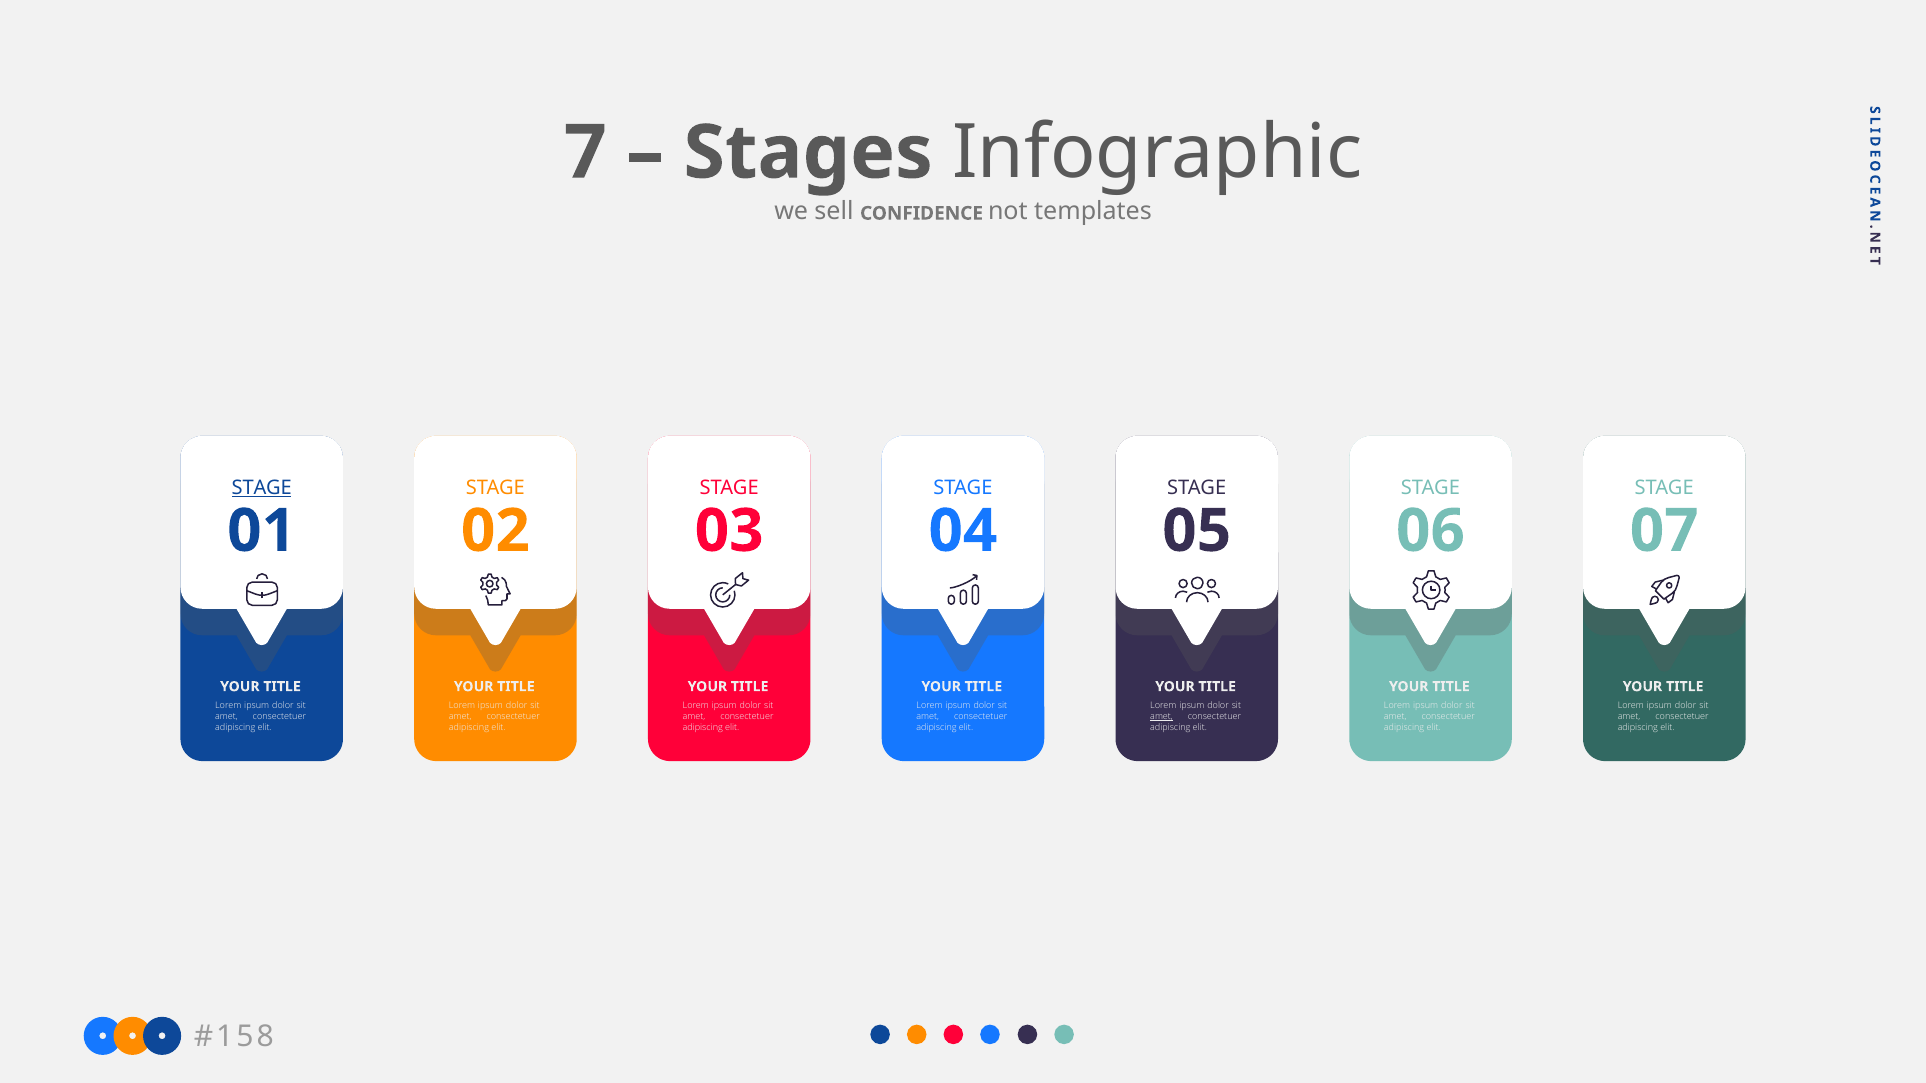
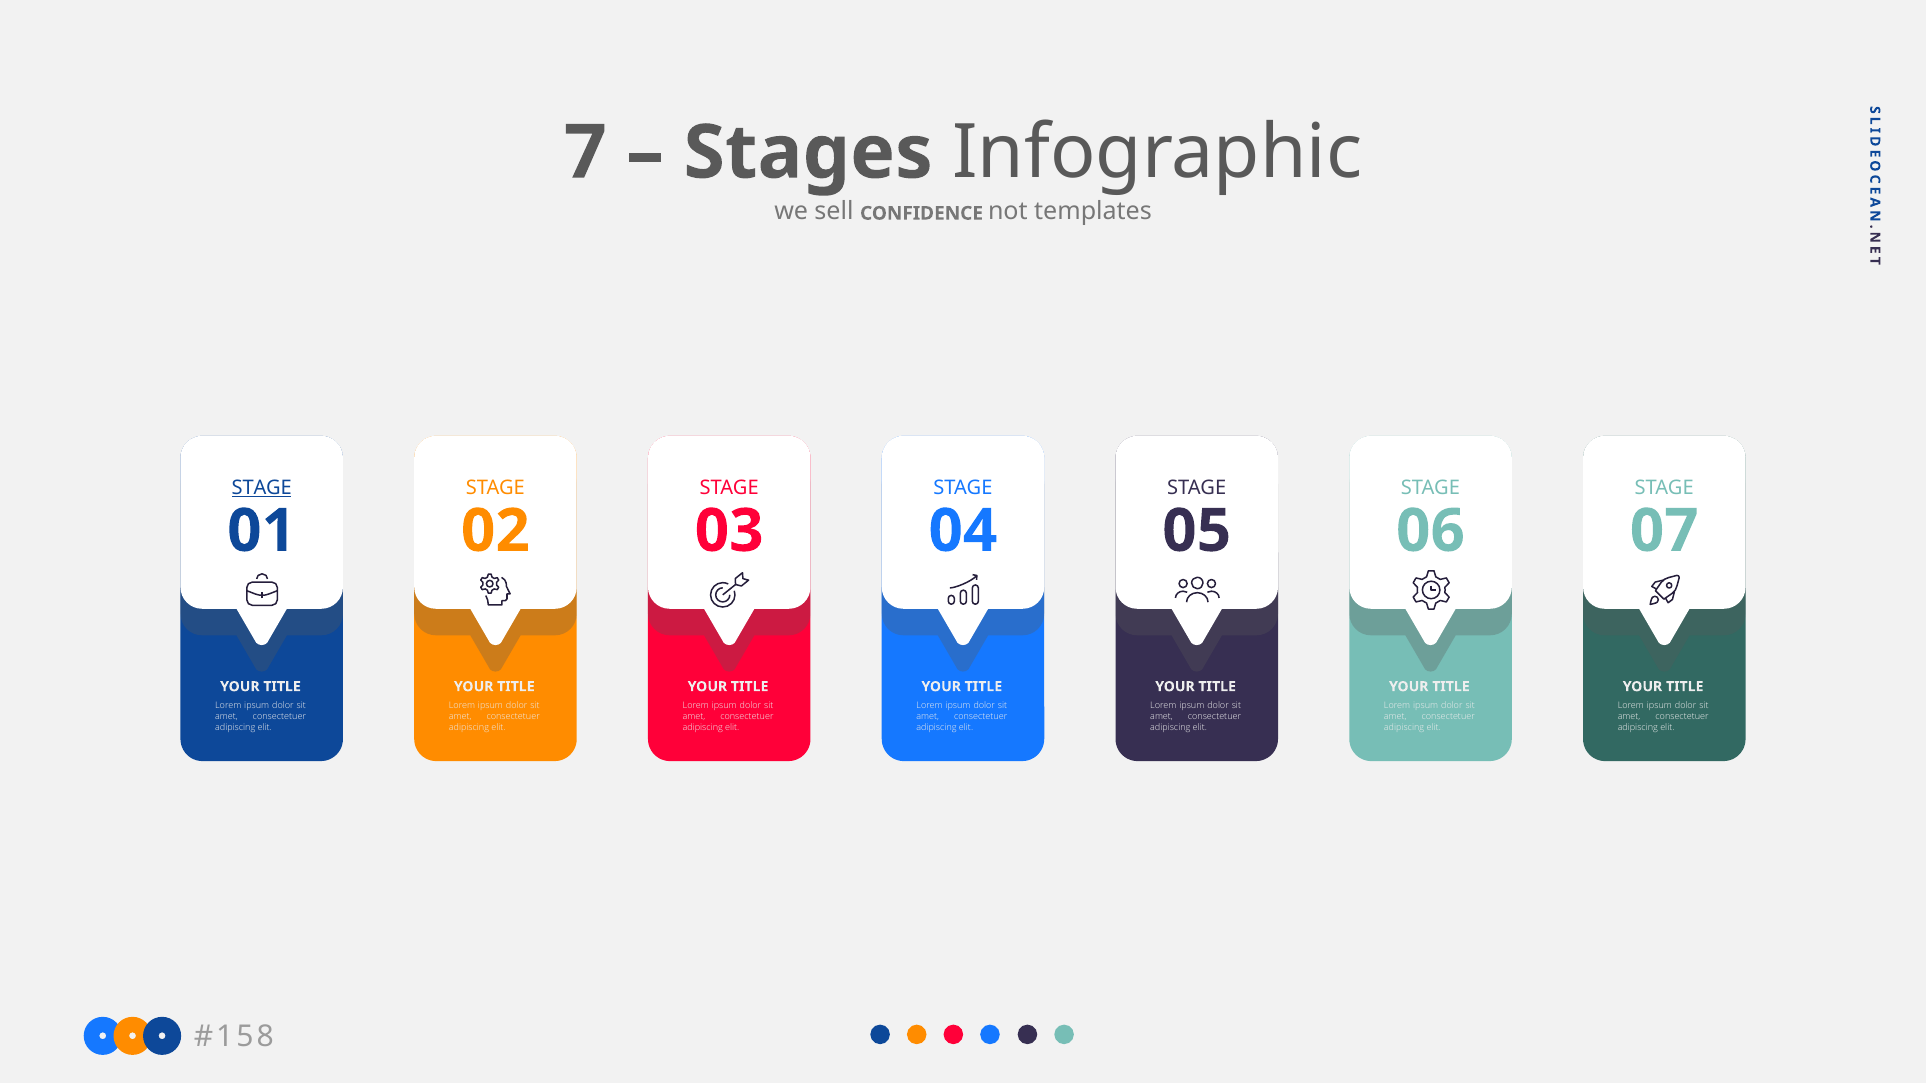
amet underline: present -> none (1162, 717)
